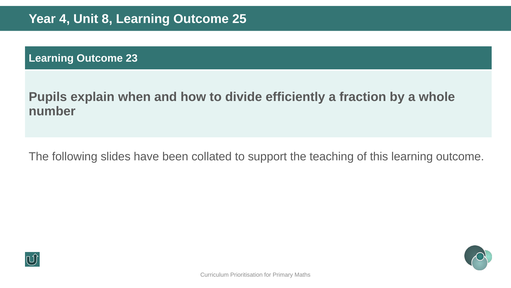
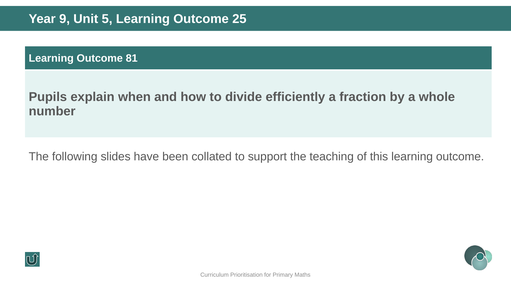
4: 4 -> 9 (65, 19)
8: 8 -> 5 (107, 19)
23: 23 -> 81 (132, 58)
